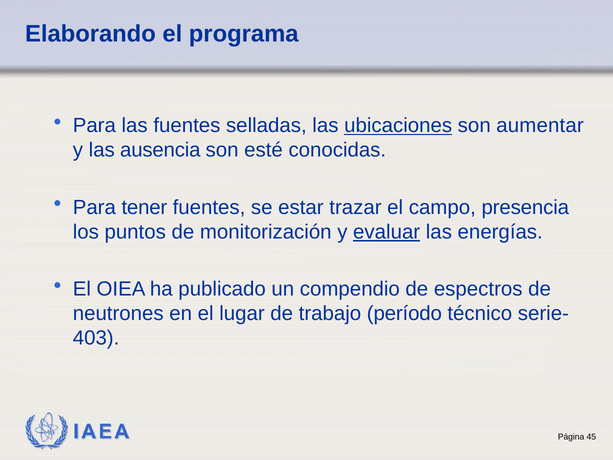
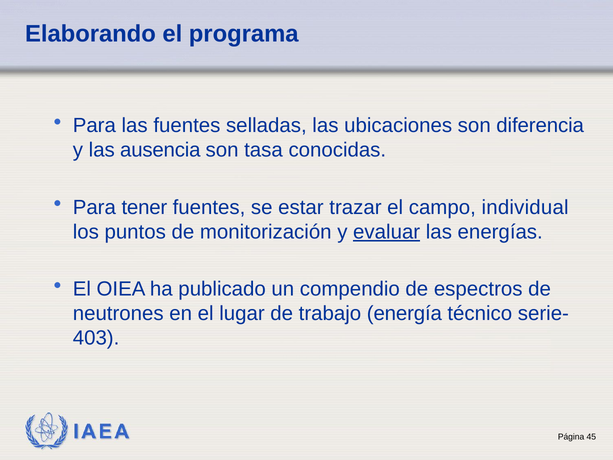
ubicaciones underline: present -> none (398, 126)
aumentar: aumentar -> diferencia (540, 126)
esté: esté -> tasa (264, 150)
presencia: presencia -> individual (525, 207)
período: período -> energía (404, 314)
